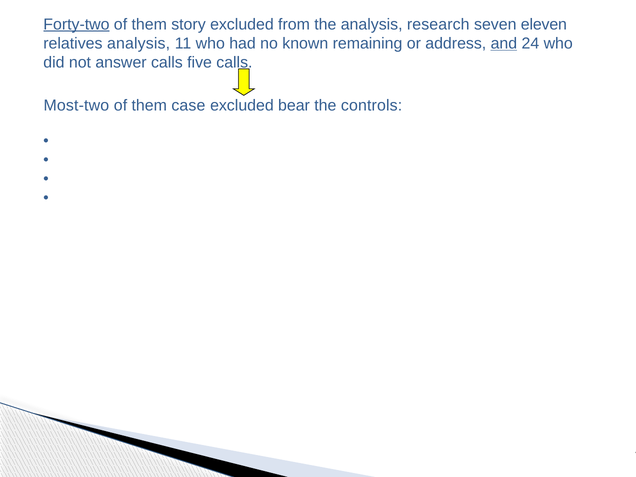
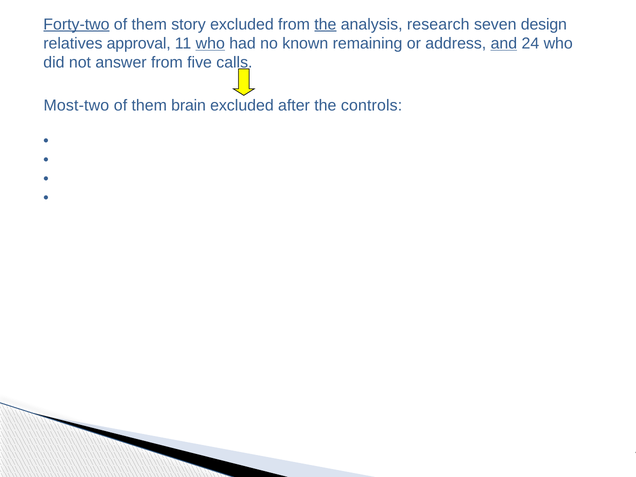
the underline: none -> present (325, 24)
eleven: eleven -> design (544, 24)
relatives analysis: analysis -> approval (139, 43)
who underline: none -> present (210, 43)
answer calls: calls -> from (167, 63)
case: case -> brain (189, 105)
bear: bear -> after (294, 105)
